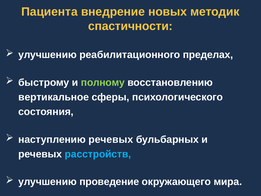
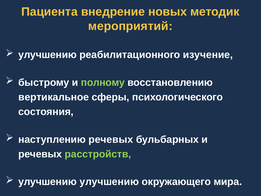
спастичности: спастичности -> мероприятий (130, 26)
пределах: пределах -> изучение (208, 55)
расстройств colour: light blue -> light green (98, 154)
улучшению проведение: проведение -> улучшению (109, 182)
